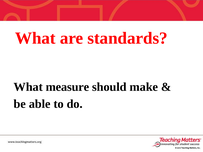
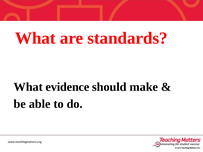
measure: measure -> evidence (67, 87)
